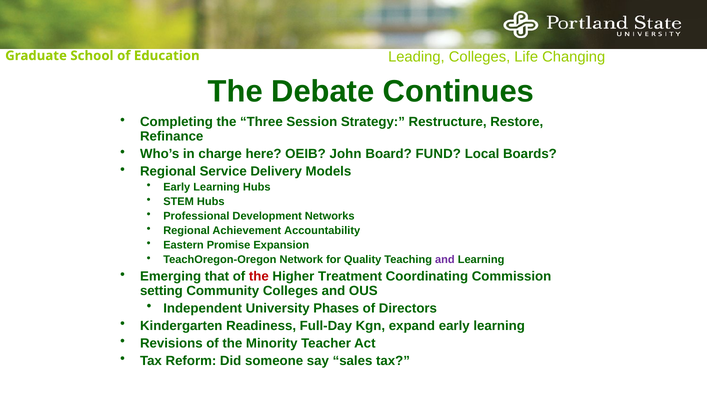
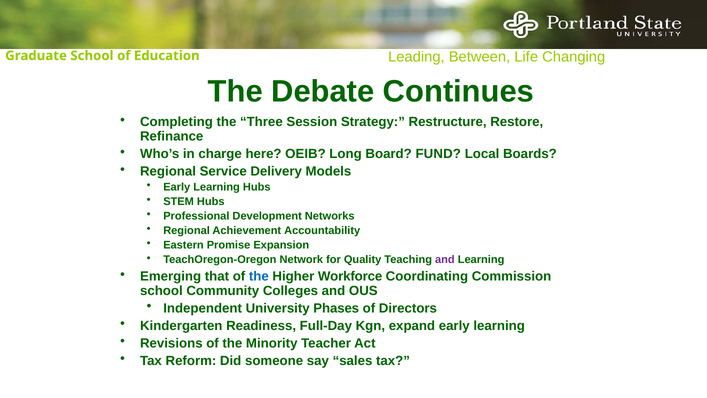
Colleges: Colleges -> Between (480, 57)
John: John -> Long (346, 154)
the colour: red -> blue (259, 276)
Treatment: Treatment -> Workforce (350, 276)
setting: setting -> school (161, 291)
